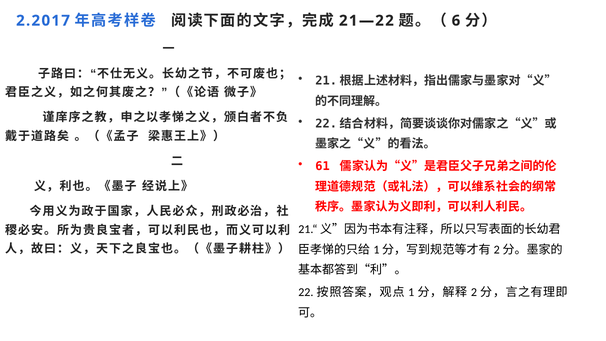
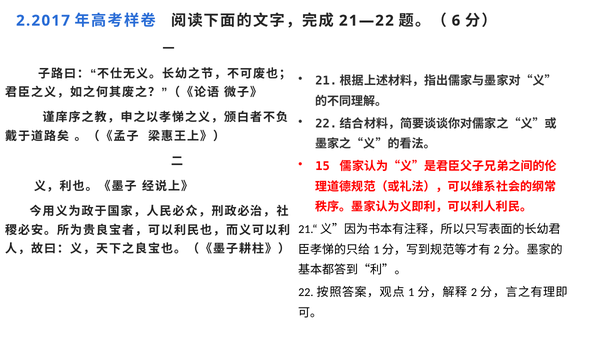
61: 61 -> 15 (323, 166)
